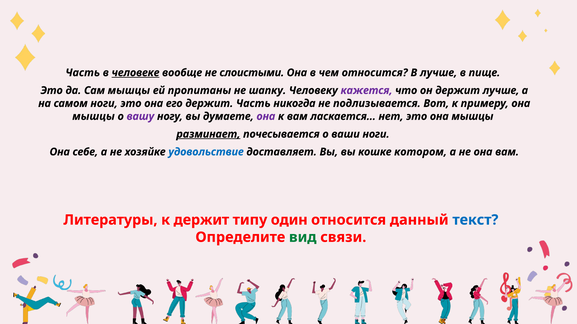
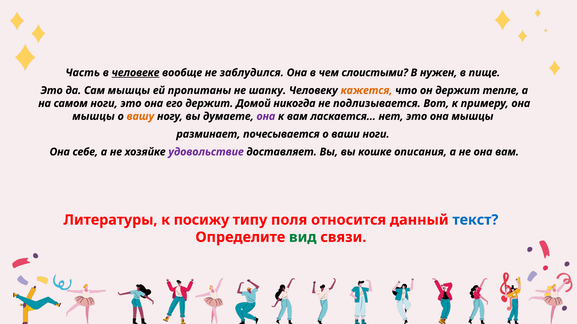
слоистыми: слоистыми -> заблудился (252, 73)
чем относится: относится -> слоистыми (375, 73)
В лучше: лучше -> нужен (439, 73)
кажется colour: purple -> orange (367, 91)
держит лучше: лучше -> тепле (501, 91)
держит Часть: Часть -> Домой (253, 104)
вашу colour: purple -> orange (140, 117)
разминает underline: present -> none (208, 134)
удовольствие colour: blue -> purple (206, 152)
котором: котором -> описания (421, 152)
к держит: держит -> посижу (201, 220)
один: один -> поля (289, 220)
